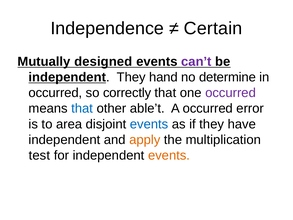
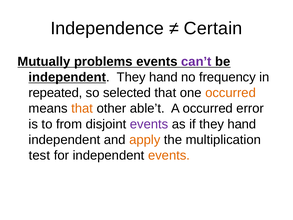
designed: designed -> problems (103, 61)
determine: determine -> frequency (227, 77)
occurred: occurred -> repeated (55, 93)
correctly: correctly -> selected (127, 93)
occurred colour: purple -> orange (231, 93)
that colour: blue -> orange (82, 108)
area: area -> from (69, 124)
events colour: blue -> purple (149, 124)
if they have: have -> hand (242, 124)
